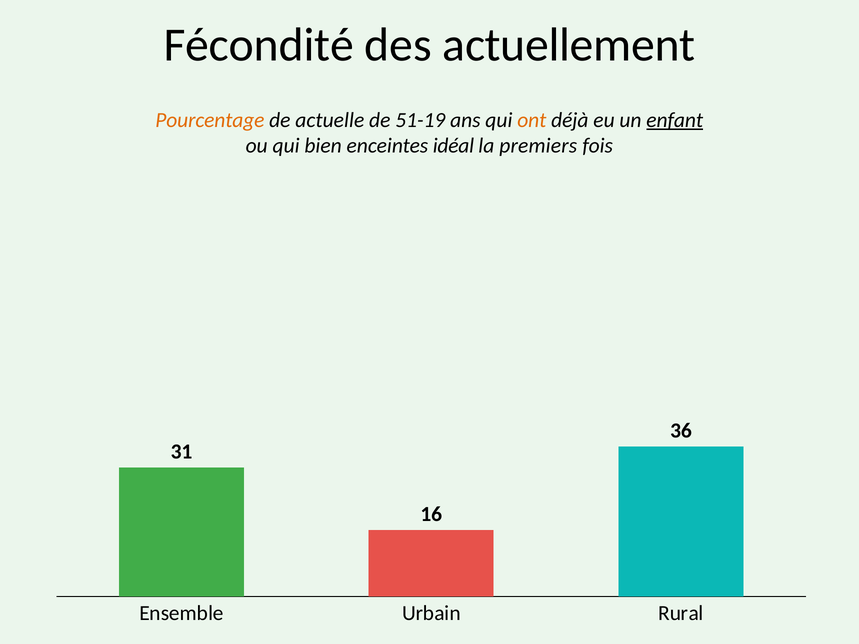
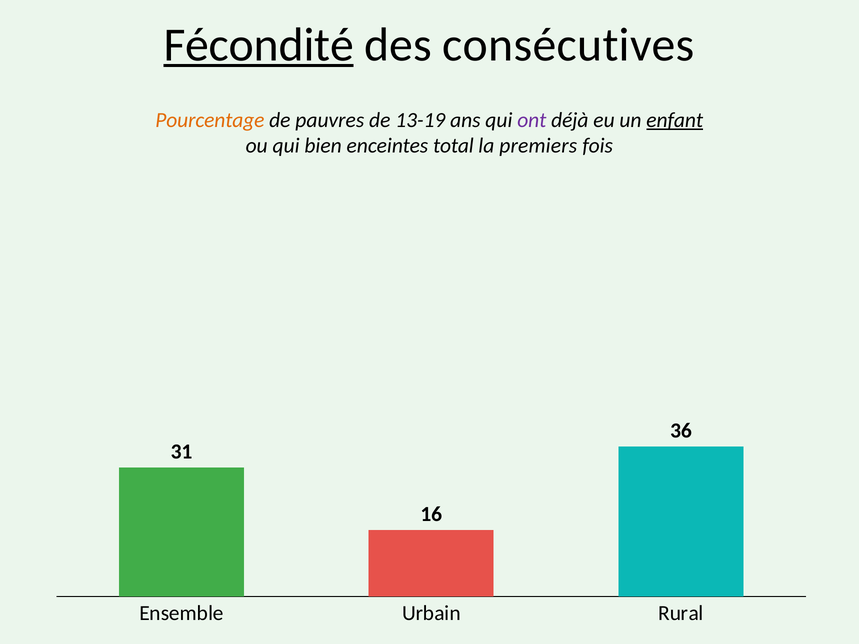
Fécondité underline: none -> present (259, 45)
actuellement: actuellement -> consécutives (569, 45)
actuelle: actuelle -> pauvres (330, 120)
51-19: 51-19 -> 13-19 (420, 120)
ont colour: orange -> purple (532, 120)
idéal: idéal -> total (453, 146)
